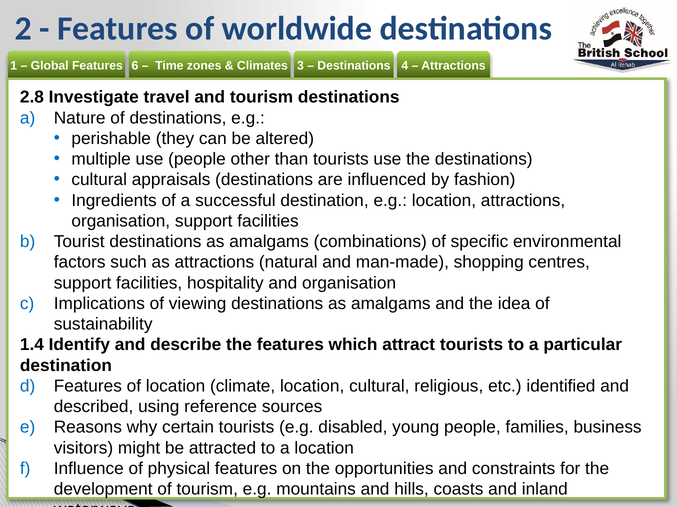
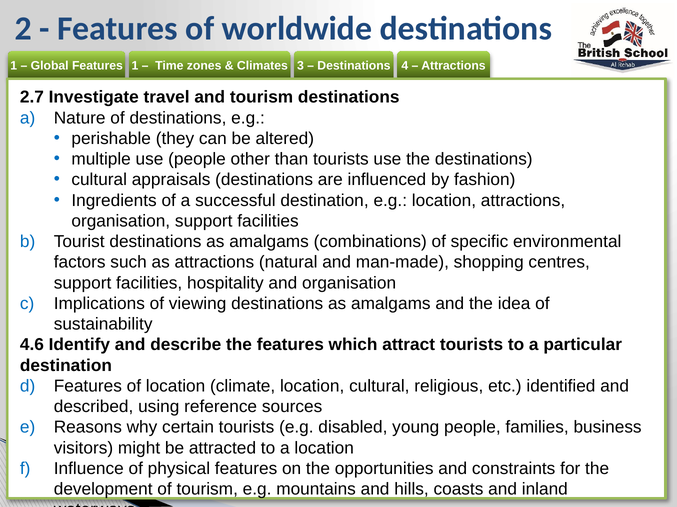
Features 6: 6 -> 1 (135, 66)
2.8: 2.8 -> 2.7 (32, 97)
1.4: 1.4 -> 4.6 (32, 345)
